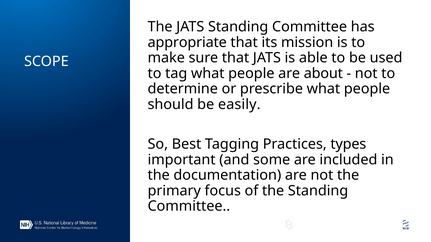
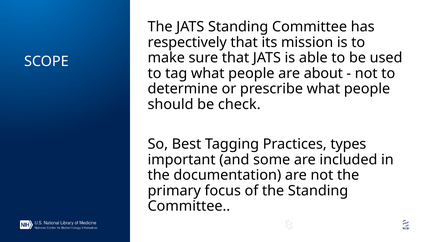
appropriate: appropriate -> respectively (187, 42)
easily: easily -> check (239, 104)
